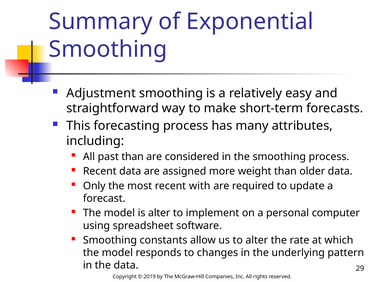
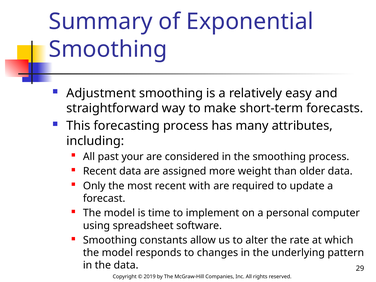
past than: than -> your (133, 157)
is alter: alter -> time (159, 213)
